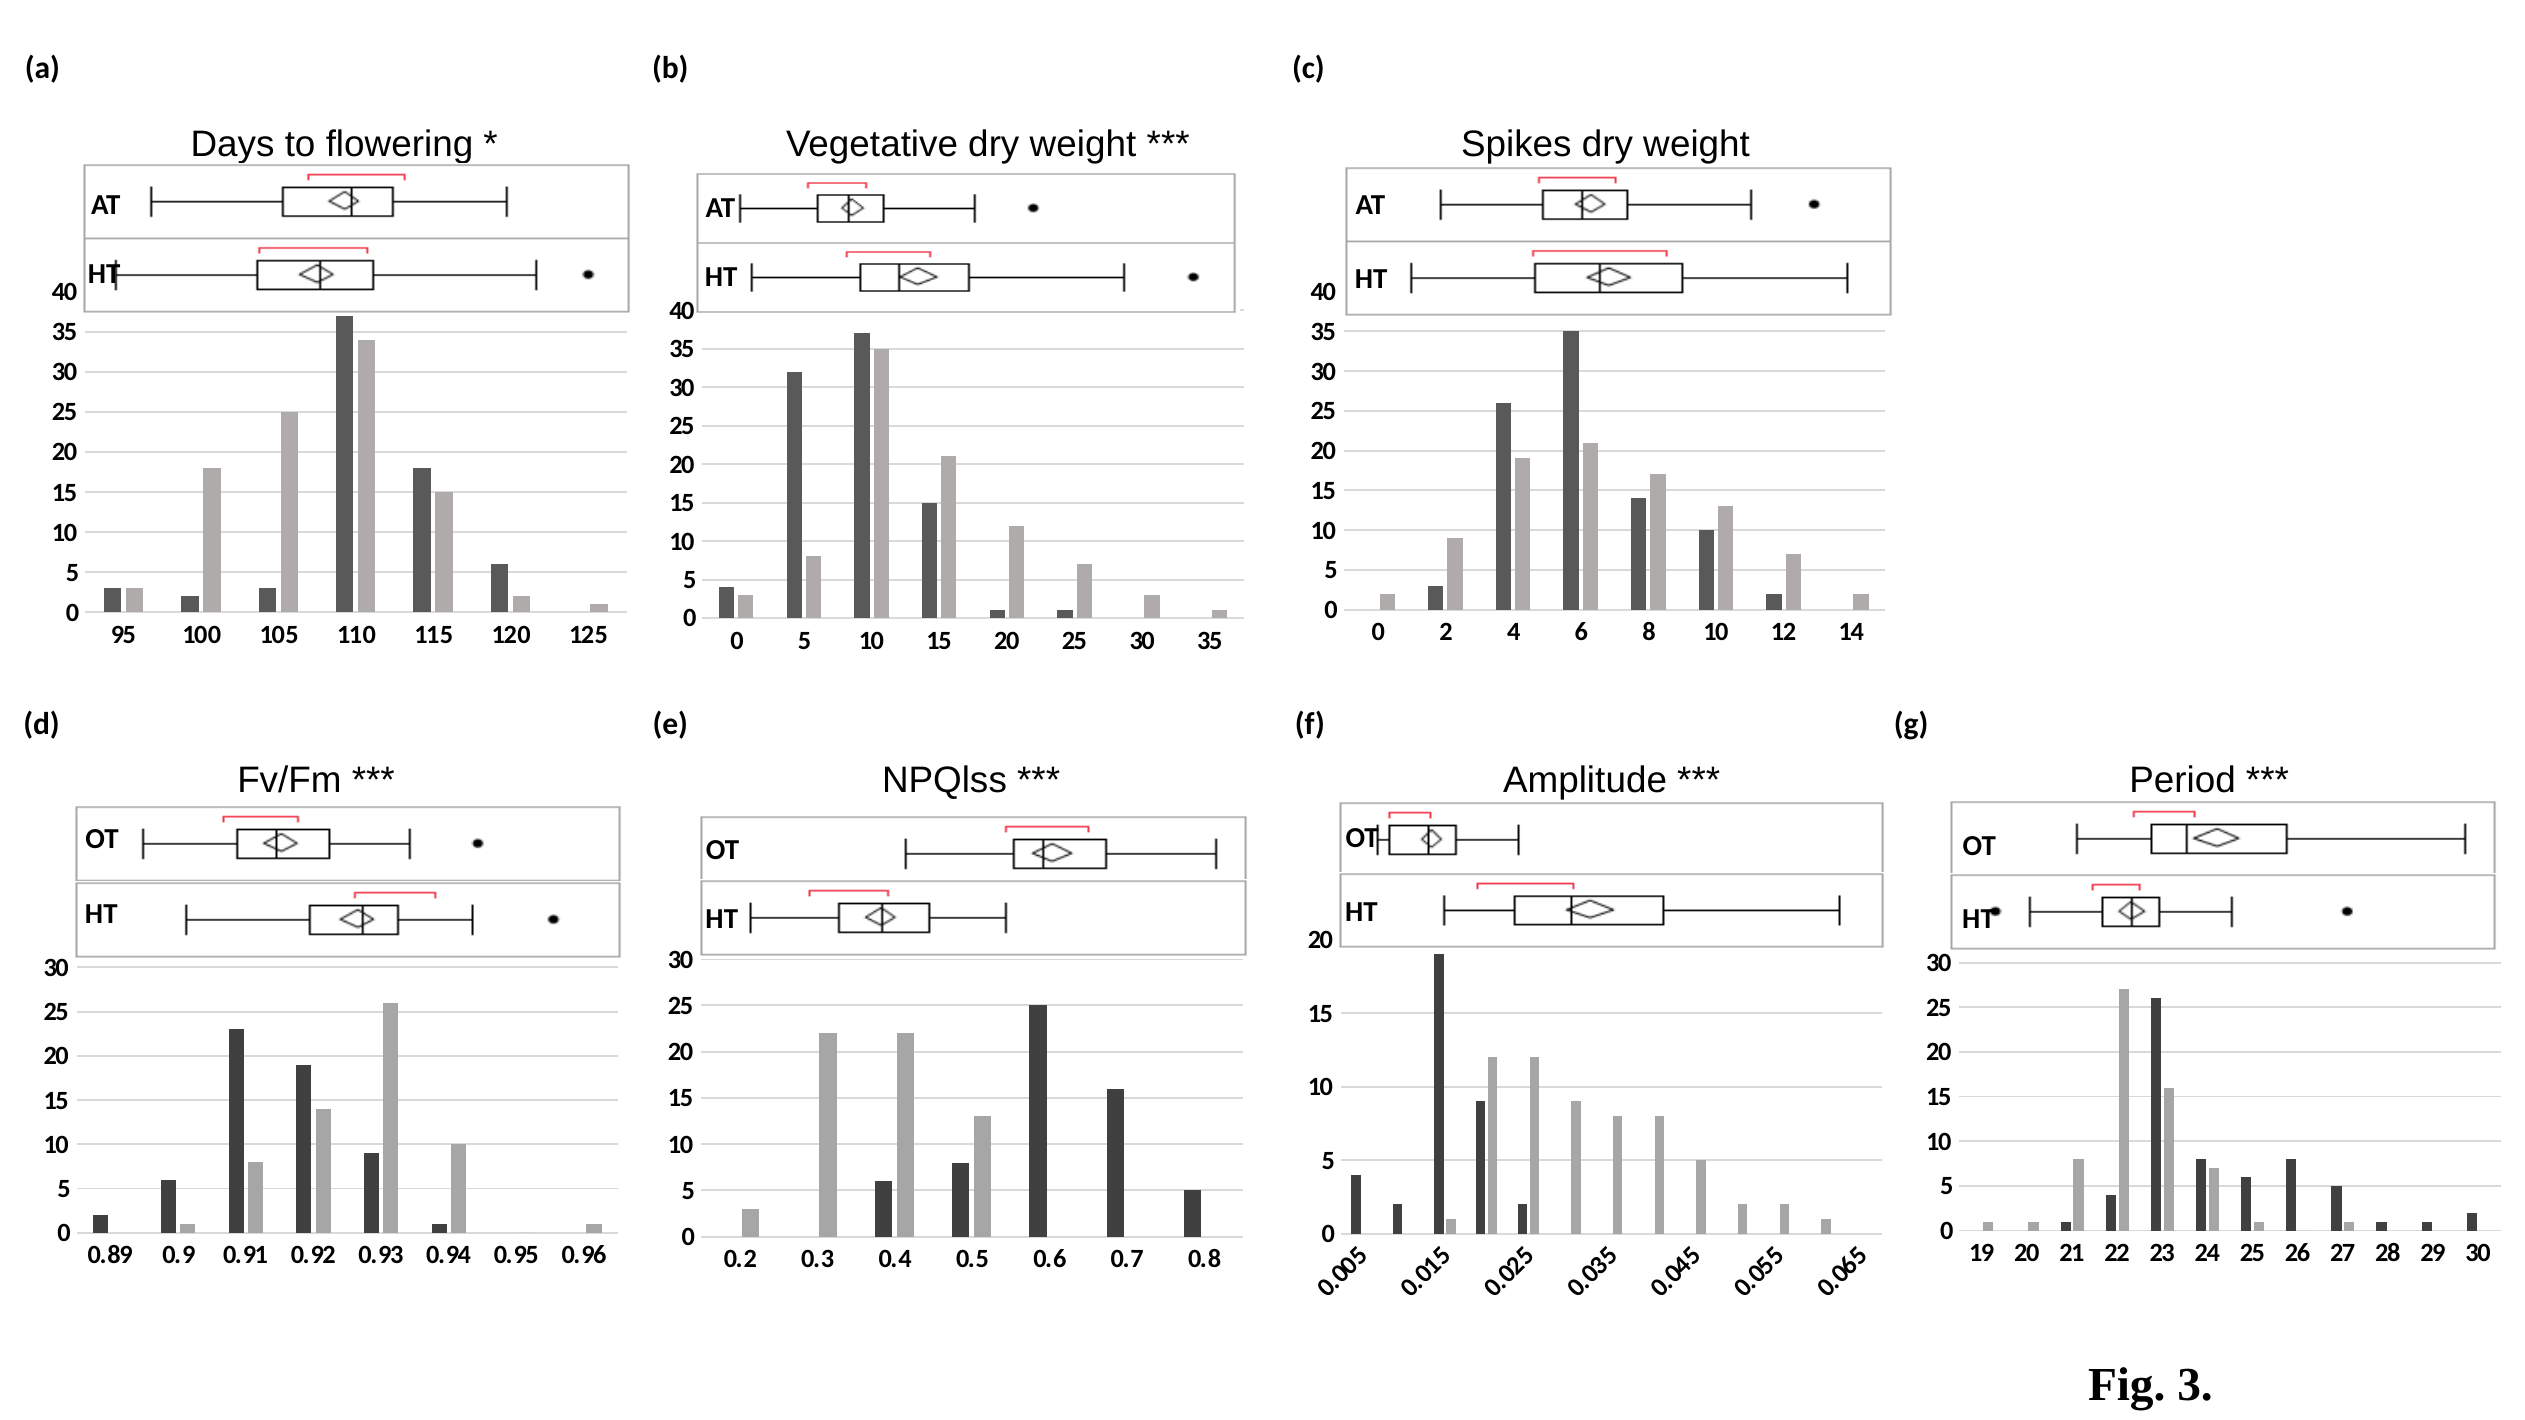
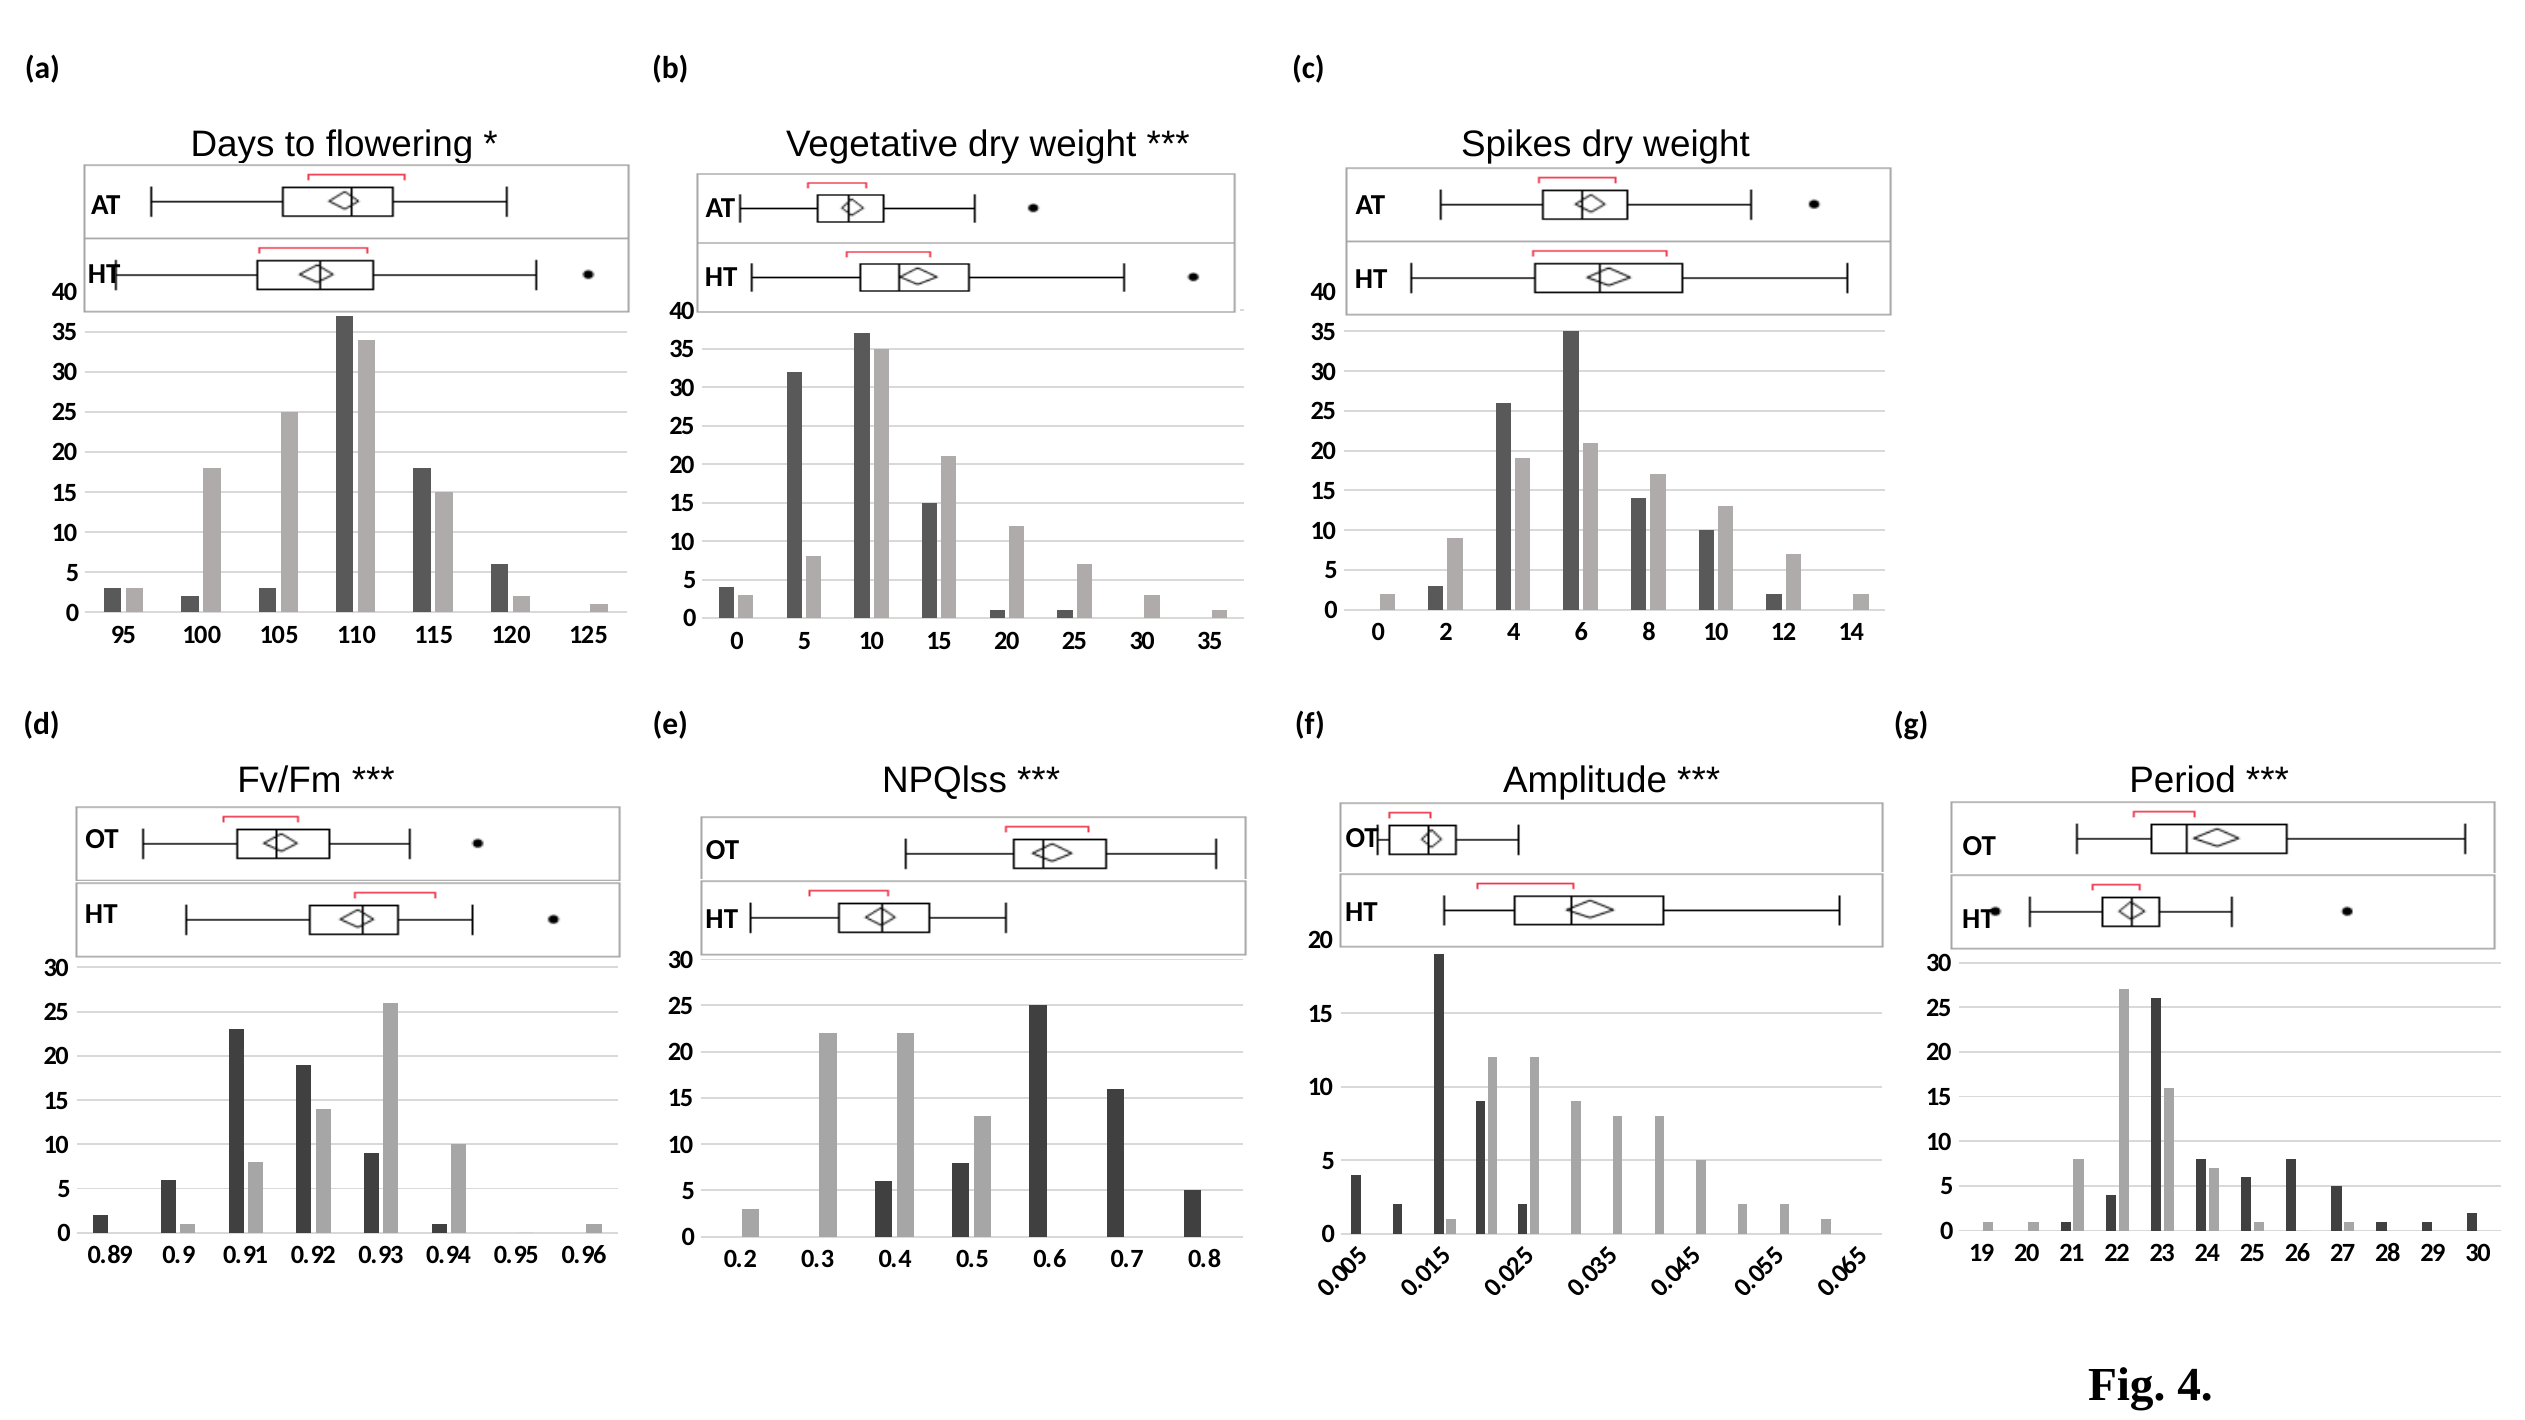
Fig 3: 3 -> 4 (2195, 1385)
